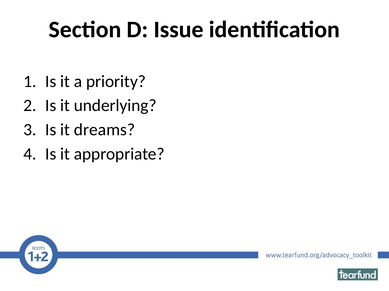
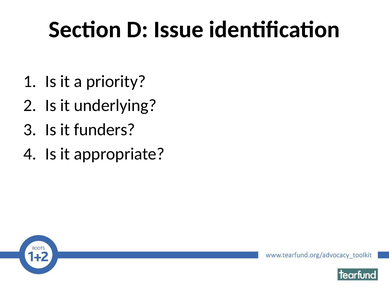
dreams: dreams -> funders (105, 130)
